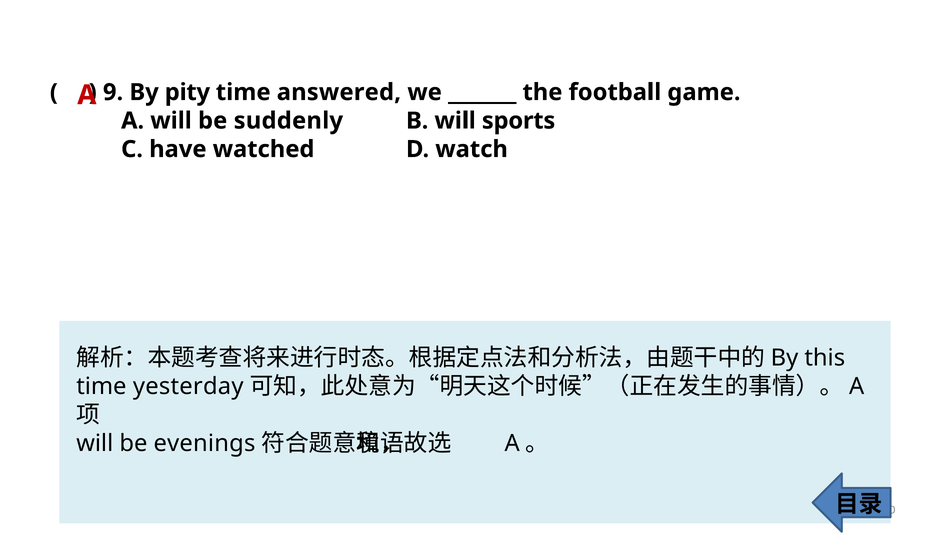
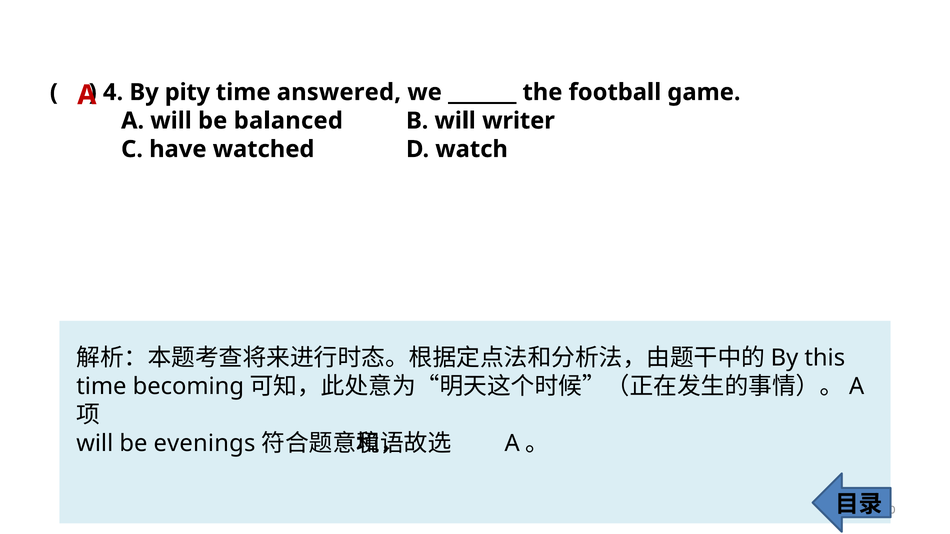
9: 9 -> 4 (113, 92)
suddenly: suddenly -> balanced (288, 121)
sports: sports -> writer (519, 121)
yesterday: yesterday -> becoming (188, 387)
